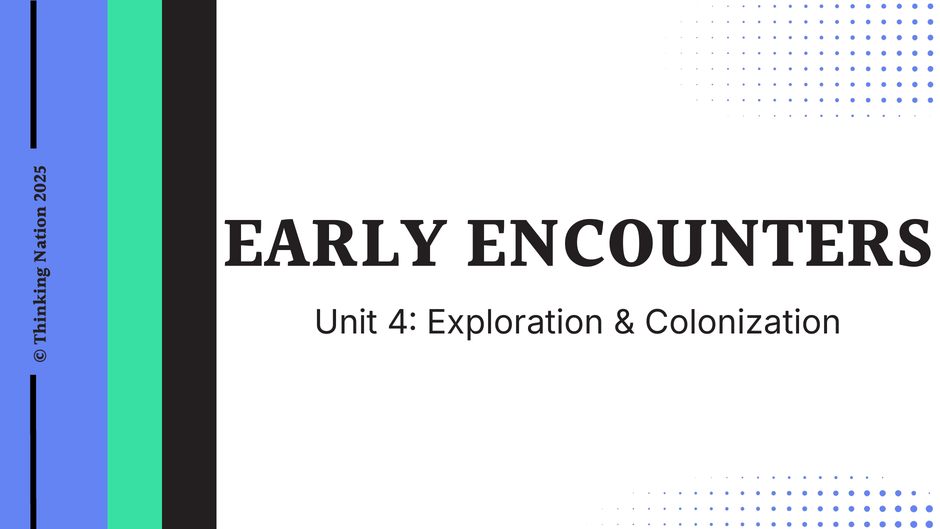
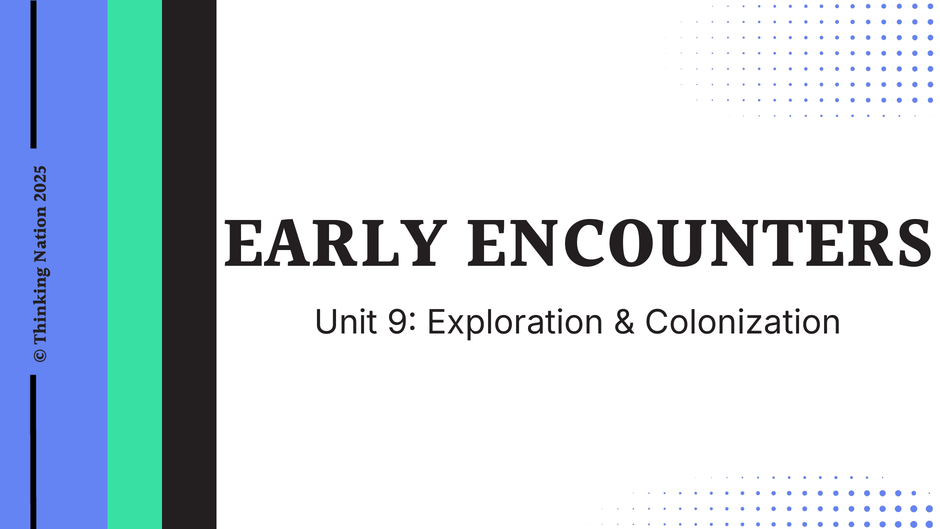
4: 4 -> 9 (402, 323)
